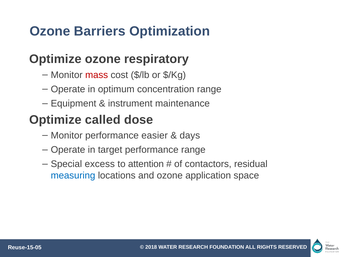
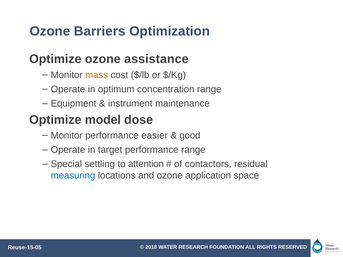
respiratory: respiratory -> assistance (156, 59)
mass colour: red -> orange (97, 75)
called: called -> model (103, 120)
days: days -> good (190, 136)
excess: excess -> settling (100, 164)
